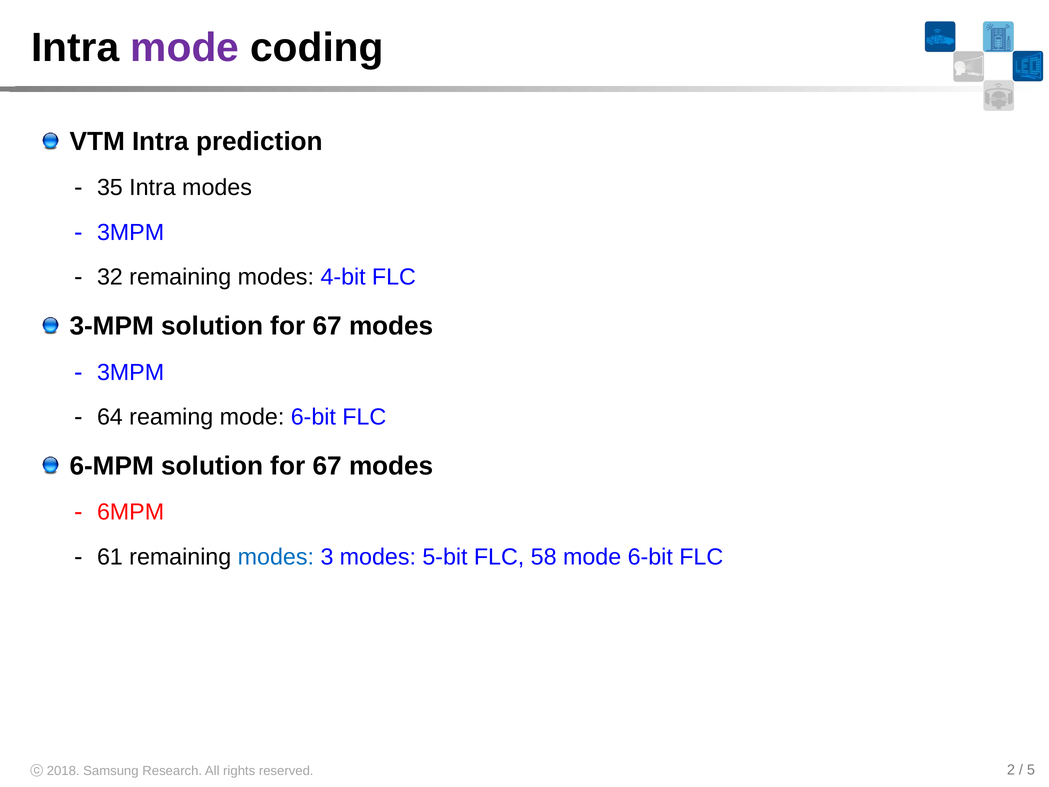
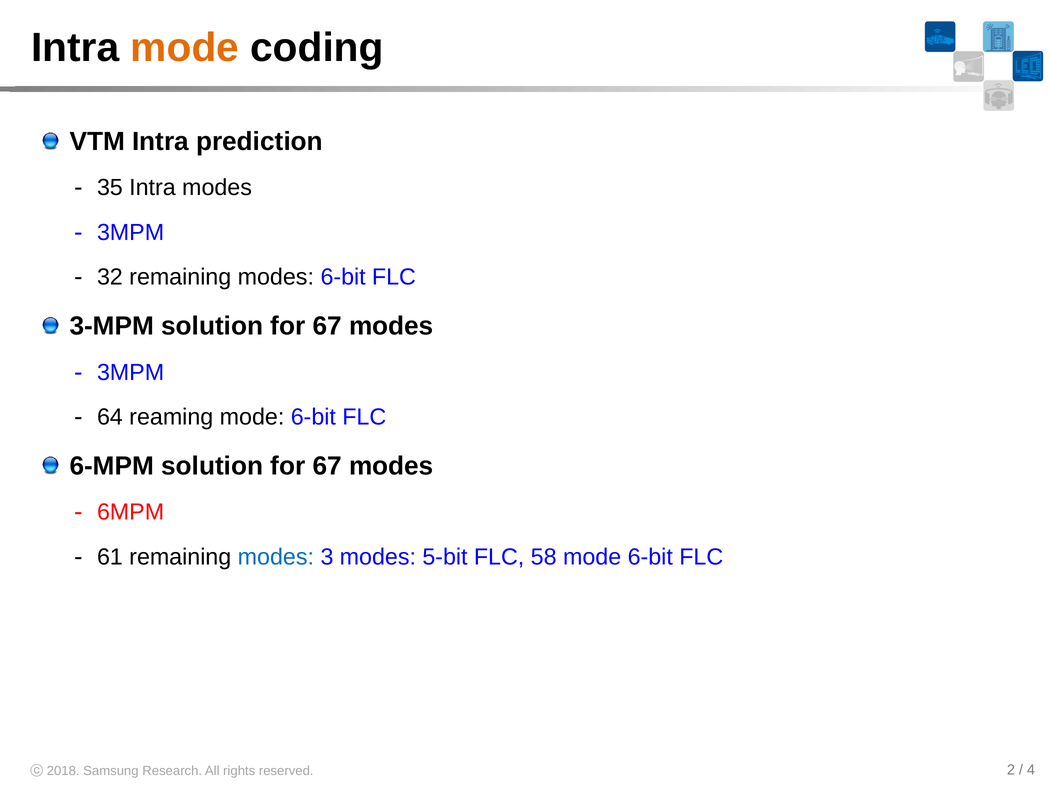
mode colour: purple -> orange (185, 48)
modes 4-bit: 4-bit -> 6-bit (343, 277)
5: 5 -> 4 (1031, 770)
